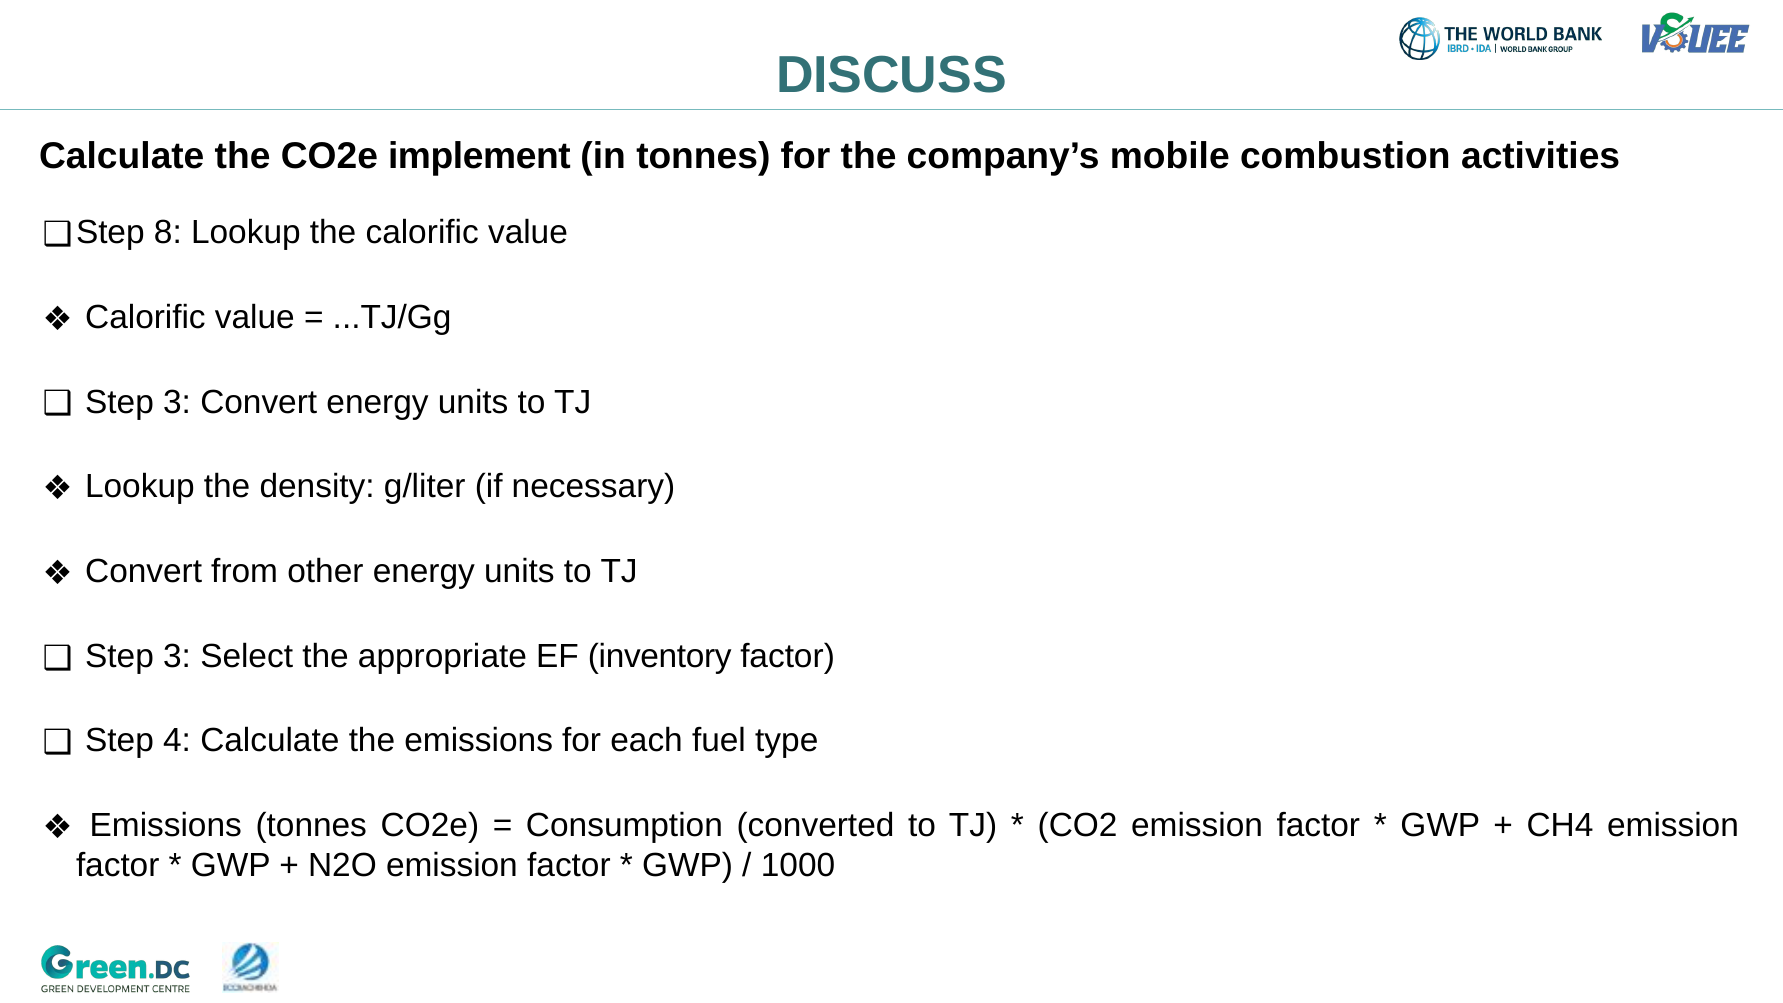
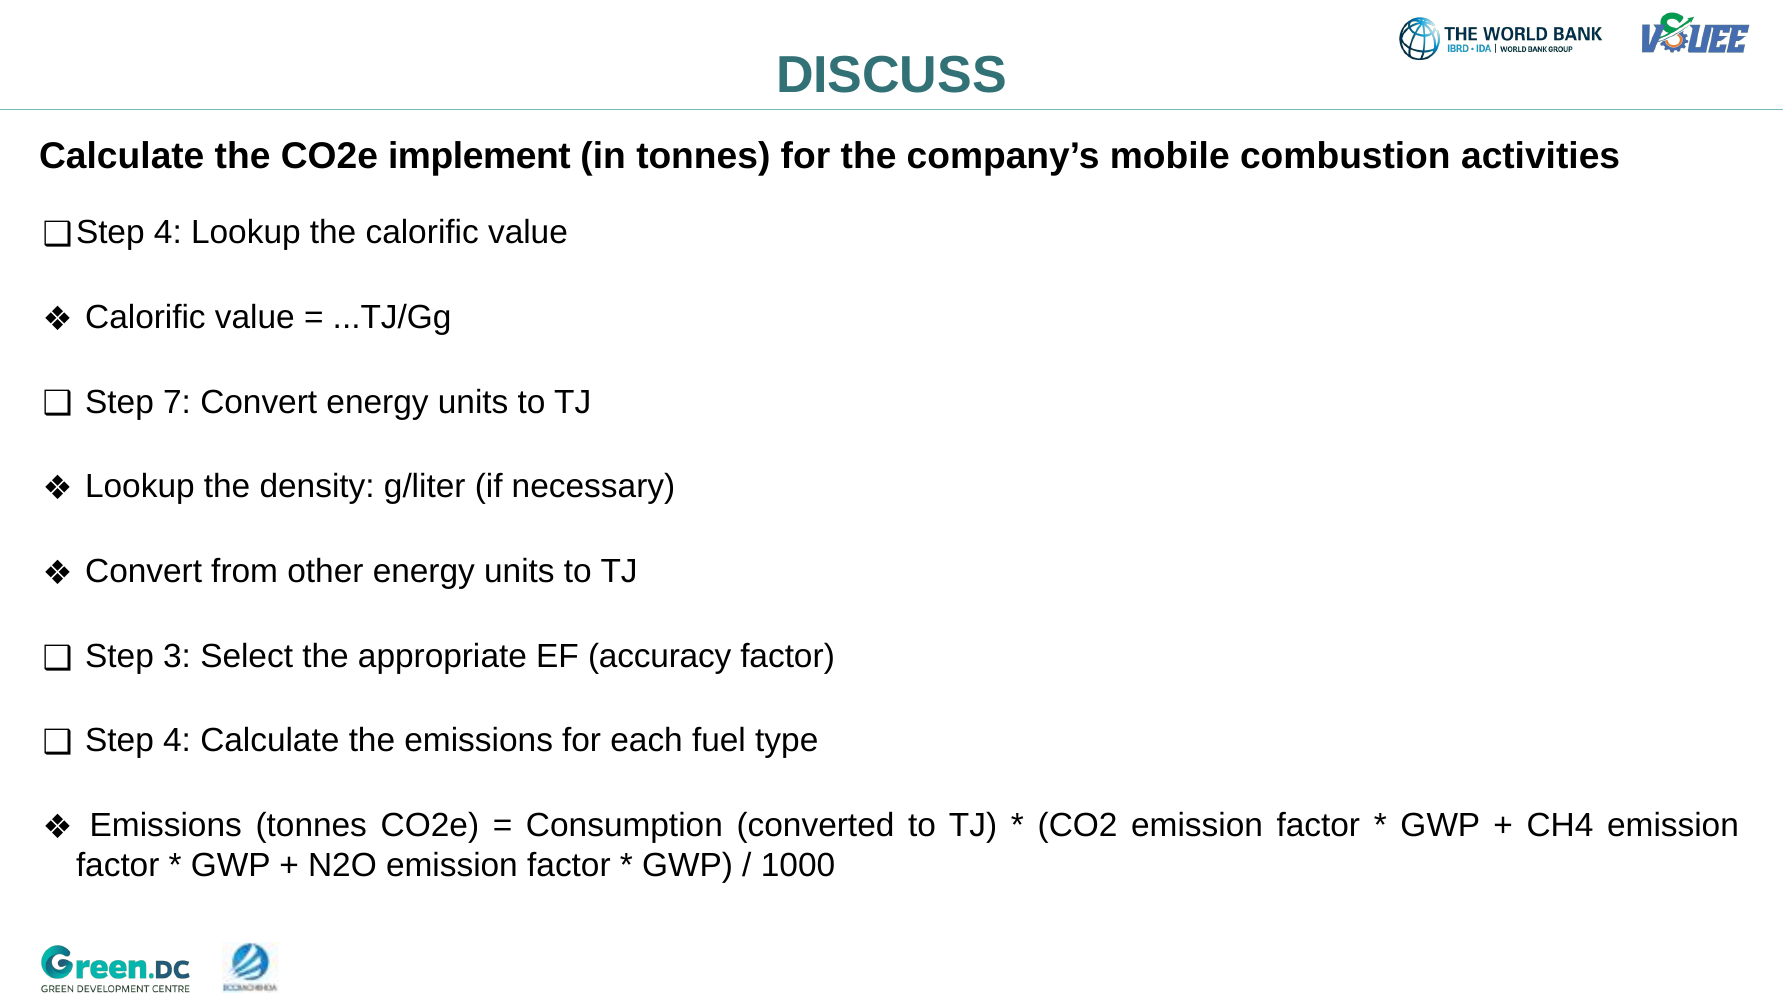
8: 8 -> 4 (168, 233)
3: 3 -> 7 (177, 402)
inventory: inventory -> accuracy (660, 656)
